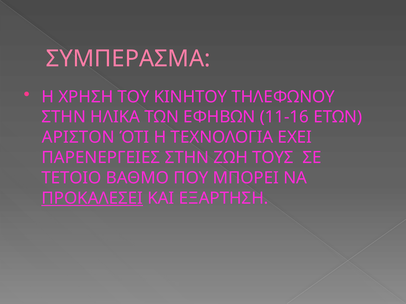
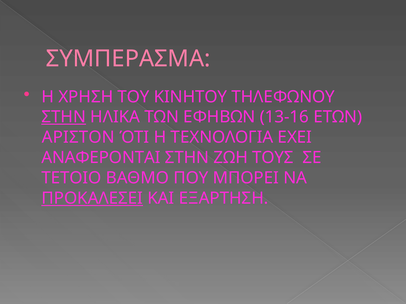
ΣΤΗΝ underline: none -> present (64, 117)
11-16: 11-16 -> 13-16 (284, 117)
ΠΑΡΕΝΕΡΓΕΙΕΣ: ΠΑΡΕΝΕΡΓΕΙΕΣ -> ΑΝΑΦΕΡΟΝΤΑΙ (101, 158)
